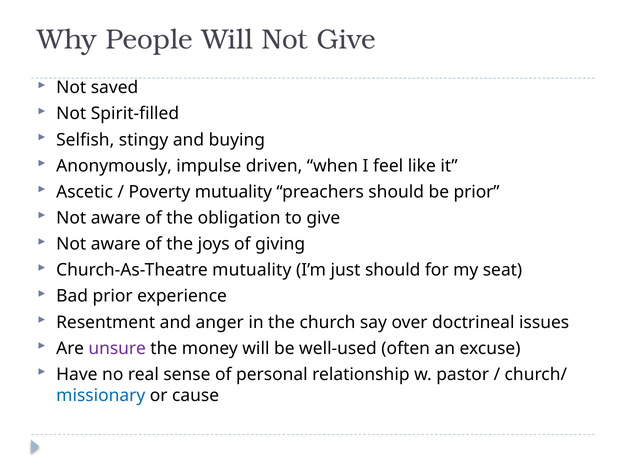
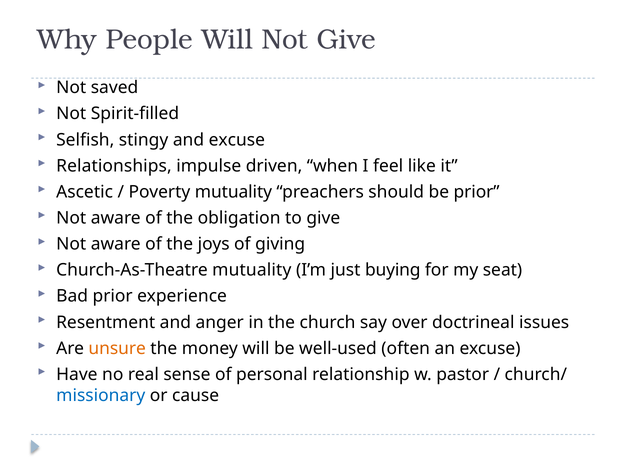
and buying: buying -> excuse (237, 140)
Anonymously: Anonymously -> Relationships (114, 166)
just should: should -> buying (393, 270)
unsure colour: purple -> orange (117, 349)
